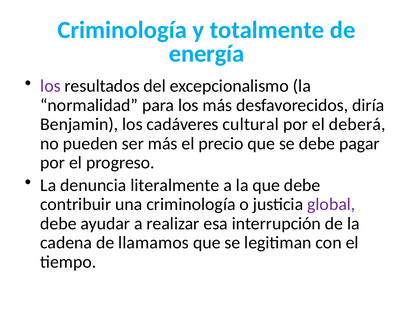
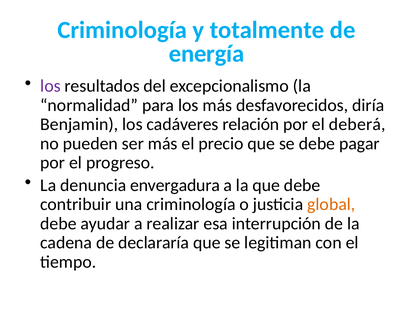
cultural: cultural -> relación (251, 125)
literalmente: literalmente -> envergadura (175, 186)
global colour: purple -> orange (331, 205)
llamamos: llamamos -> declararía (154, 243)
